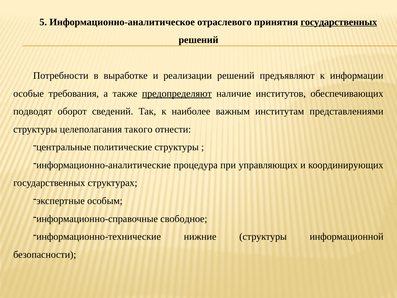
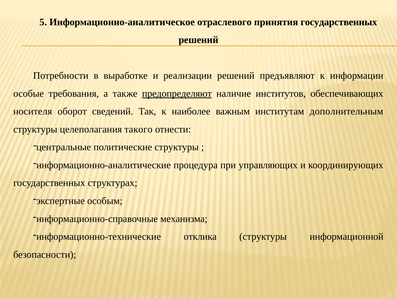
государственных underline: present -> none (339, 22)
подводят: подводят -> носителя (33, 111)
представлениями: представлениями -> дополнительным (346, 111)
свободное: свободное -> механизма (184, 219)
нижние: нижние -> отклика (200, 236)
